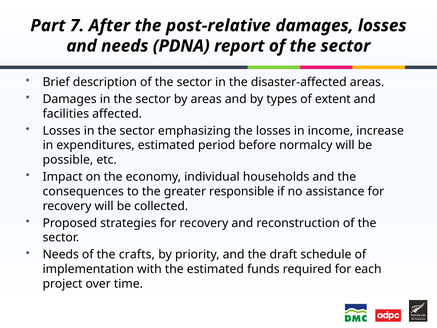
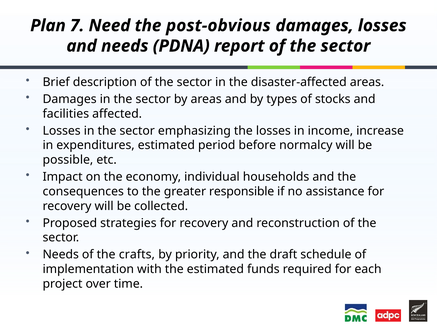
Part: Part -> Plan (48, 26)
After: After -> Need (110, 26)
post-relative: post-relative -> post-obvious (218, 26)
extent: extent -> stocks (333, 99)
